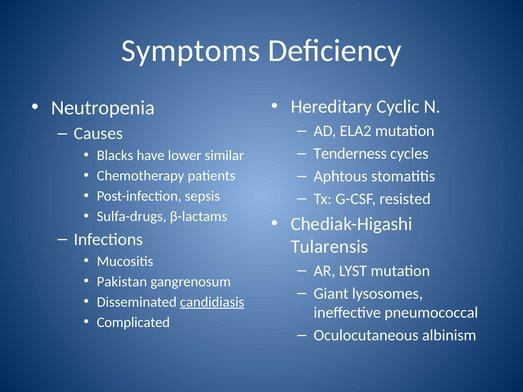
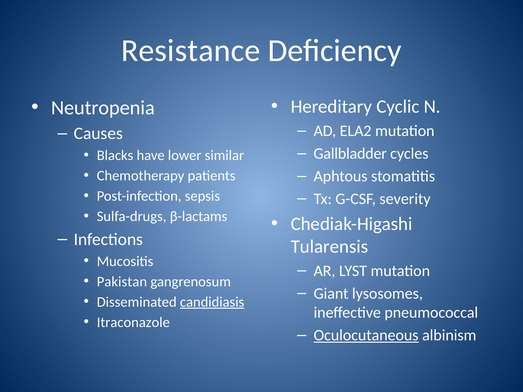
Symptoms: Symptoms -> Resistance (191, 51)
Tenderness: Tenderness -> Gallbladder (350, 154)
resisted: resisted -> severity (405, 199)
Complicated: Complicated -> Itraconazole (133, 323)
Oculocutaneous underline: none -> present (366, 335)
